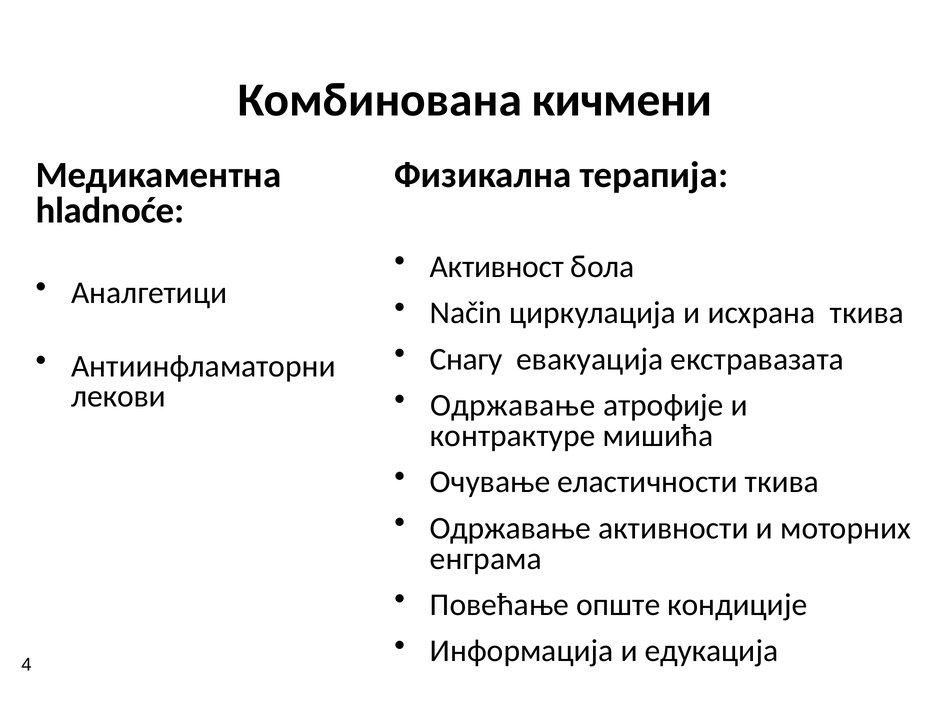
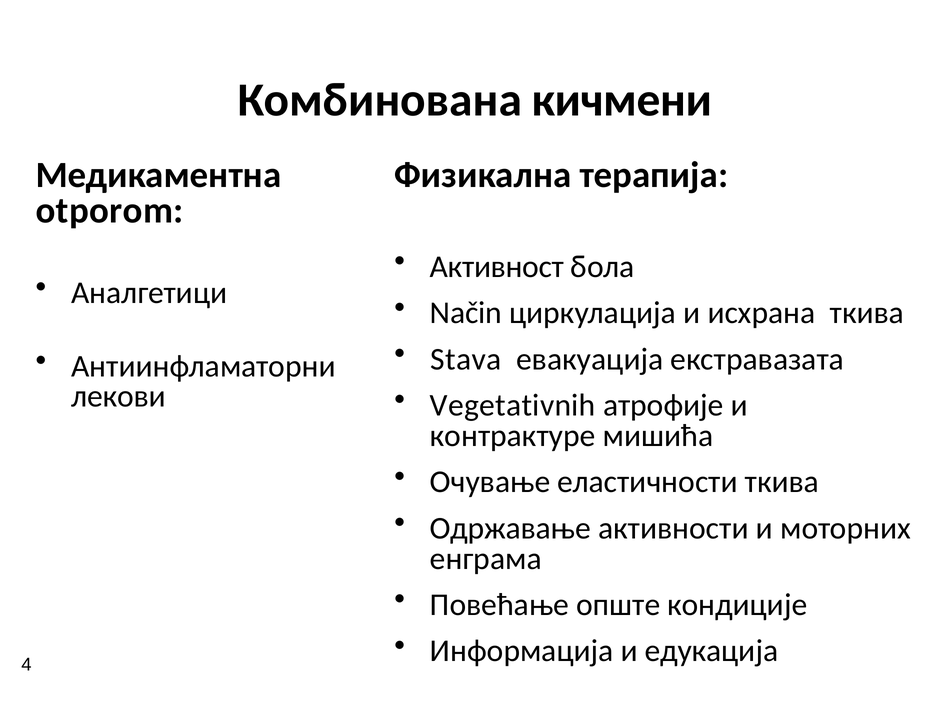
hladnoće: hladnoće -> otporom (110, 210)
Снагу: Снагу -> Stava (466, 359)
Одржавање: Одржавање -> Vegetativnih (513, 405)
